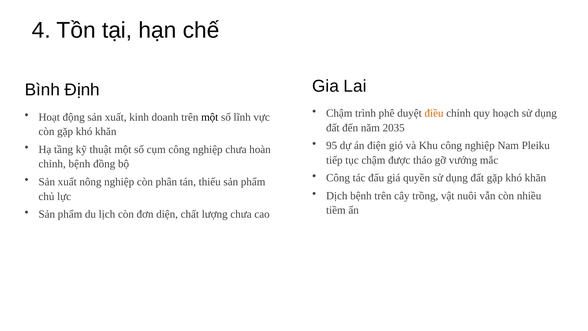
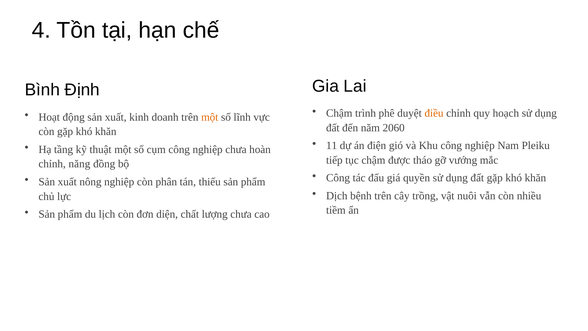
một colour: black -> orange (210, 117)
2035: 2035 -> 2060 (394, 128)
95: 95 -> 11 (332, 145)
chỉnh bệnh: bệnh -> năng (79, 164)
